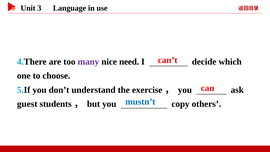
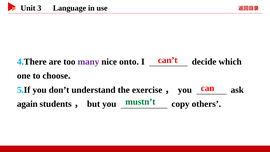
need: need -> onto (129, 62)
mustn’t colour: blue -> green (140, 102)
guest: guest -> again (27, 104)
